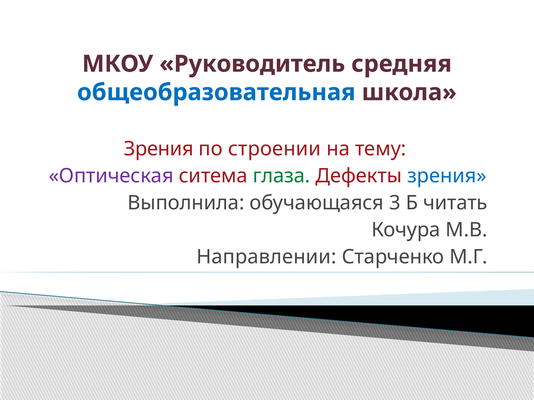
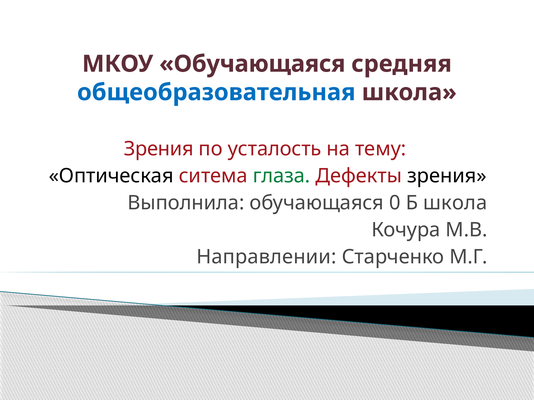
МКОУ Руководитель: Руководитель -> Обучающаяся (252, 64)
строении: строении -> усталость (275, 149)
Оптическая colour: purple -> black (111, 176)
зрения colour: blue -> black (447, 176)
3: 3 -> 0 (395, 203)
Б читать: читать -> школа (455, 203)
